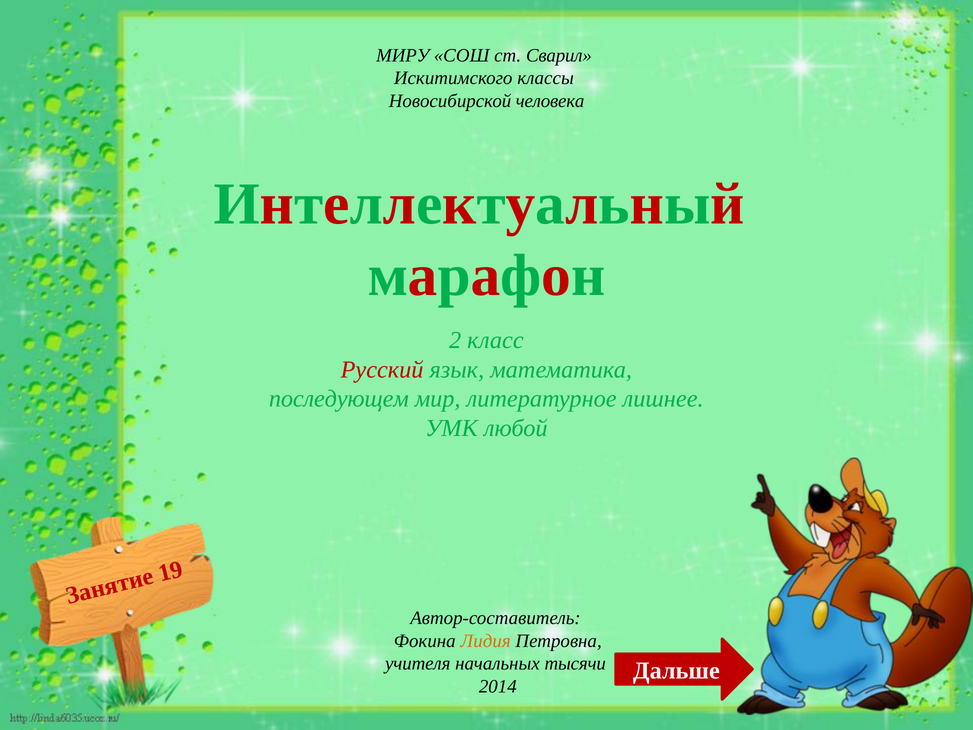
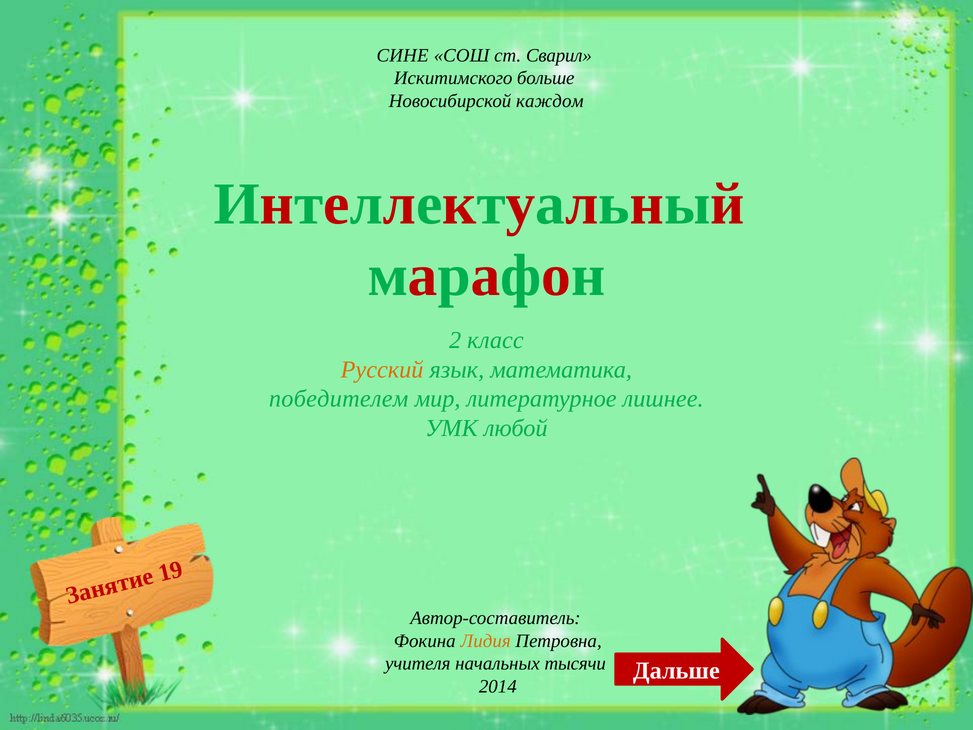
МИРУ: МИРУ -> СИНЕ (403, 55)
классы: классы -> больше (546, 78)
человека: человека -> каждом (550, 101)
Русский colour: red -> orange (382, 369)
последующем: последующем -> победителем (339, 399)
